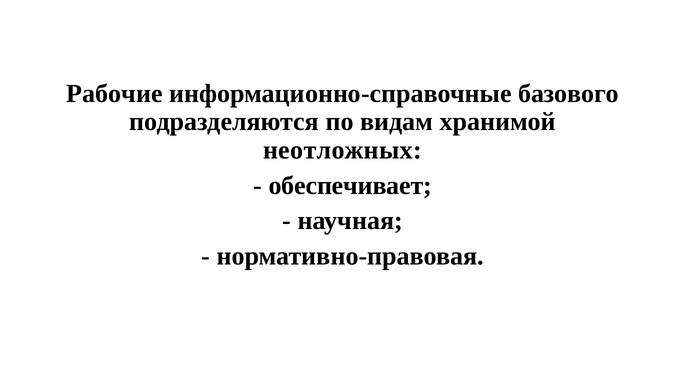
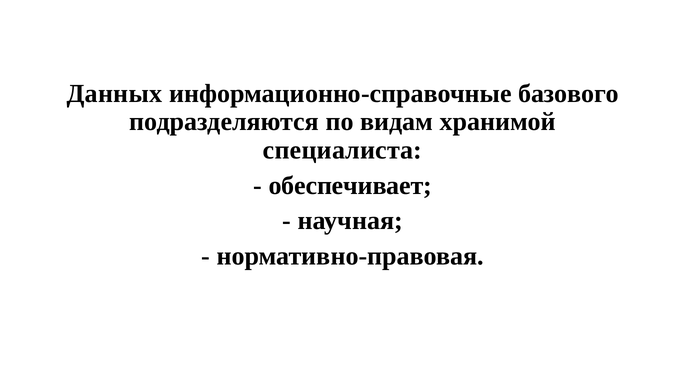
Рабочие: Рабочие -> Данных (114, 94)
неотложных: неотложных -> специалиста (343, 150)
